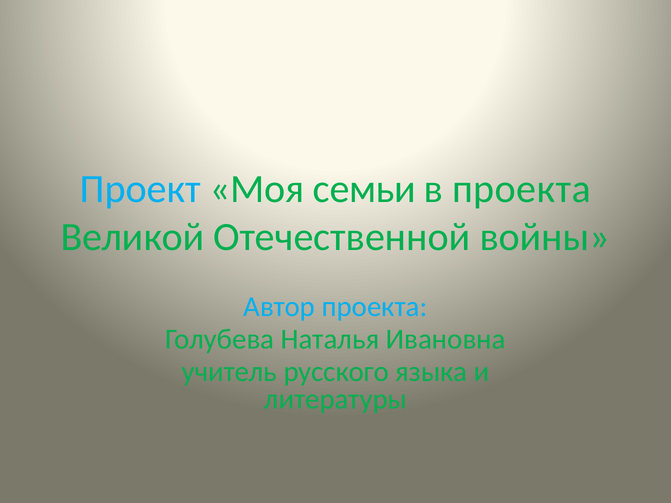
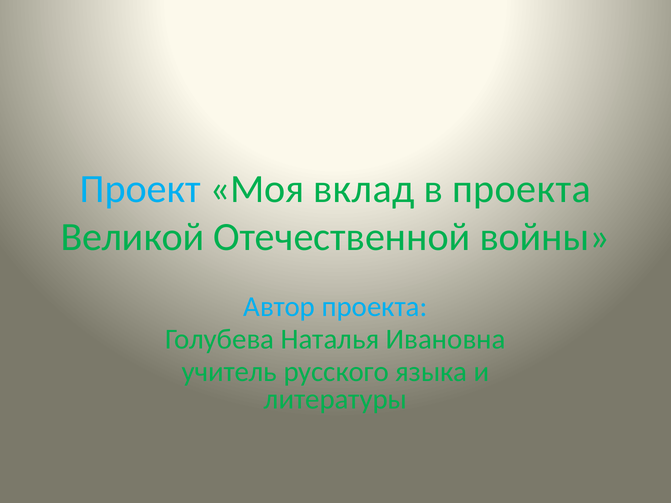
семьи: семьи -> вклад (364, 189)
